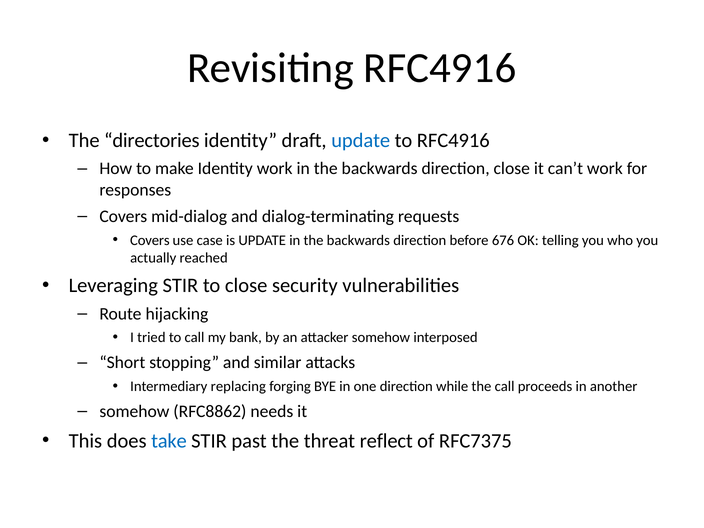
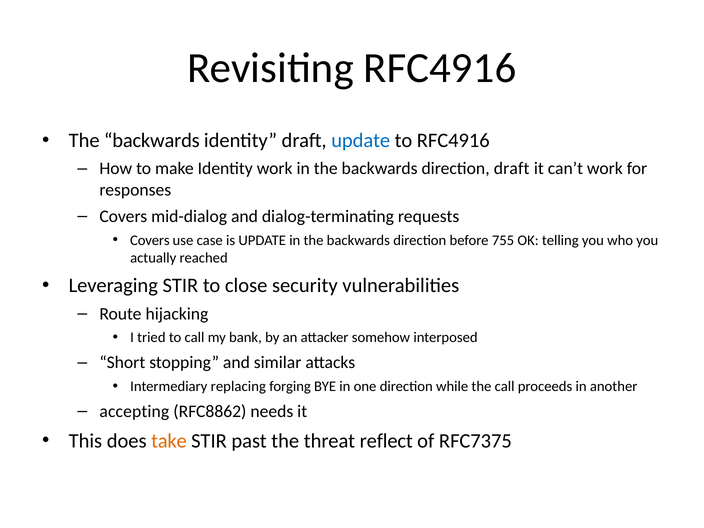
directories: directories -> backwards (152, 140)
direction close: close -> draft (512, 169)
676: 676 -> 755 (503, 240)
somehow: somehow -> accepting (134, 412)
take colour: blue -> orange (169, 441)
